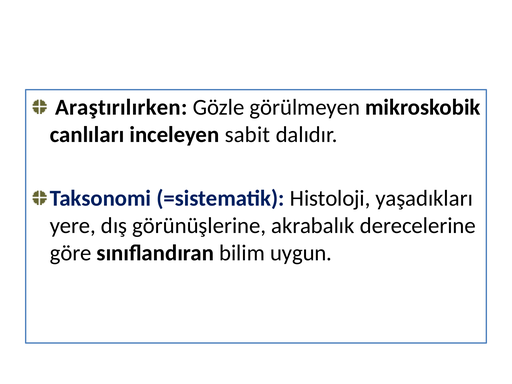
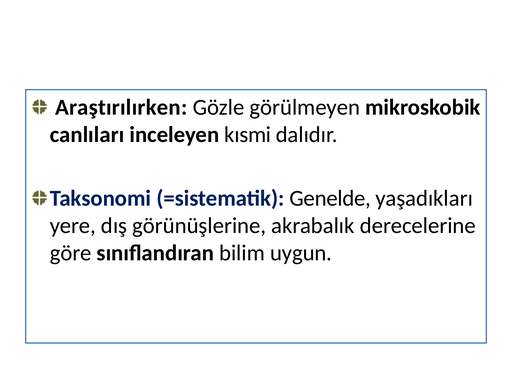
sabit: sabit -> kısmi (248, 135)
Histoloji: Histoloji -> Genelde (330, 198)
